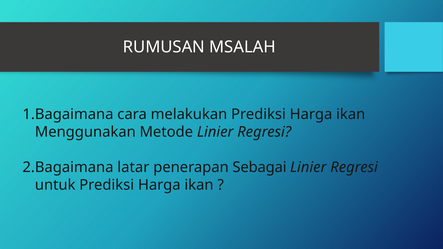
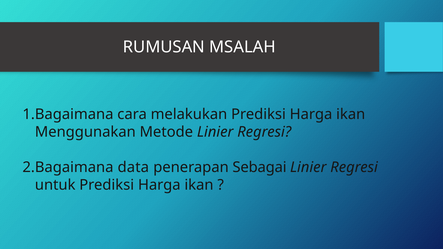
latar: latar -> data (133, 167)
